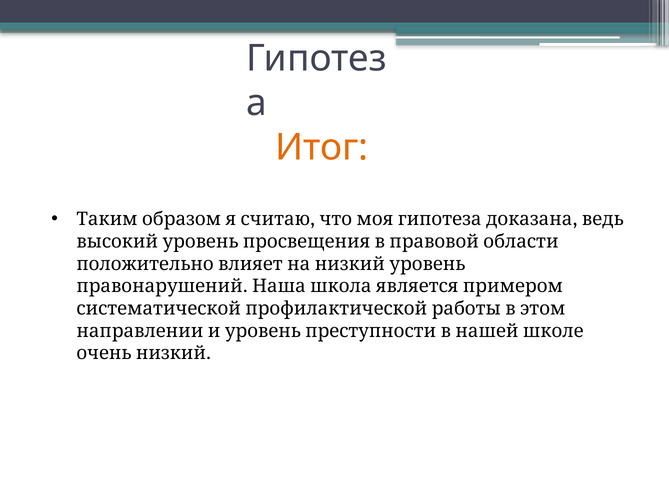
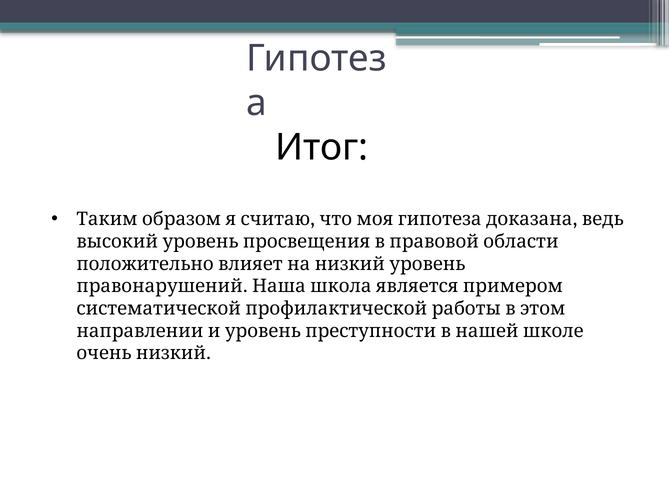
Итог colour: orange -> black (322, 148)
